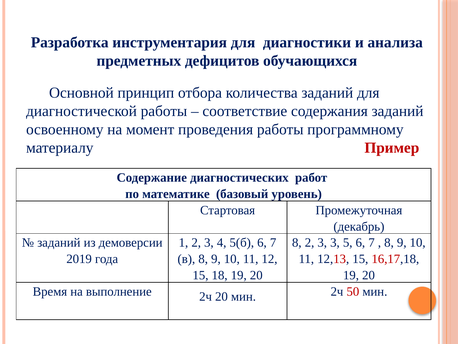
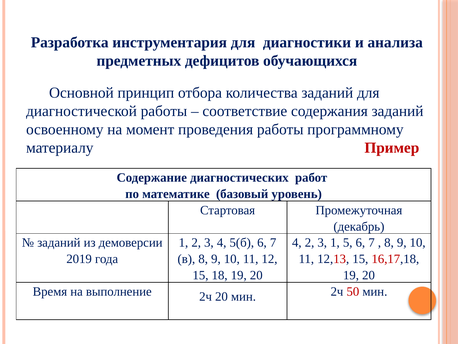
8: 8 -> 4 (297, 242)
3 3: 3 -> 1 (335, 242)
